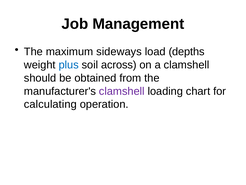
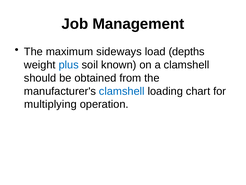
across: across -> known (119, 65)
clamshell colour: purple -> blue (122, 91)
calculating: calculating -> multiplying (50, 104)
